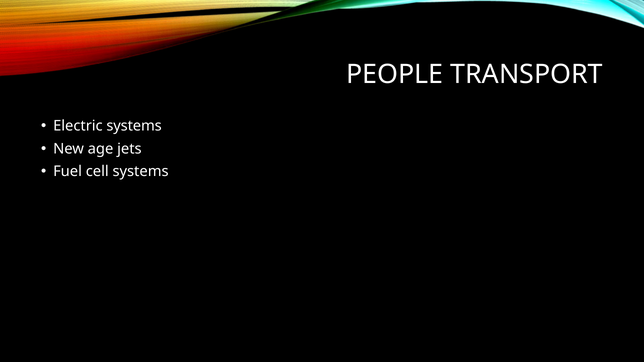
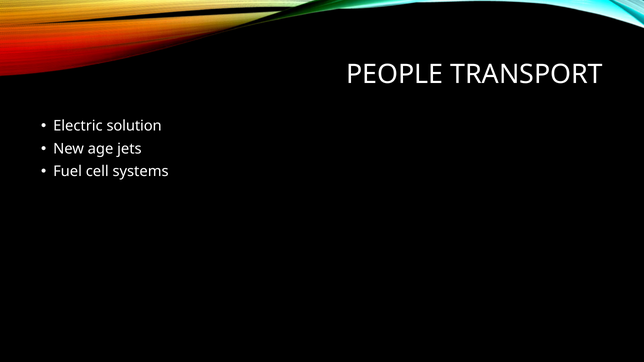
Electric systems: systems -> solution (134, 126)
